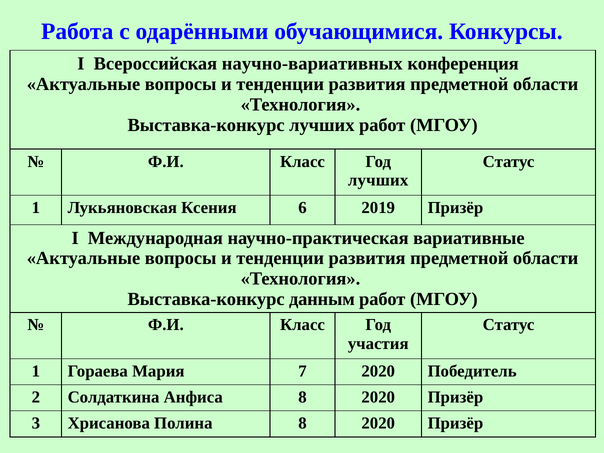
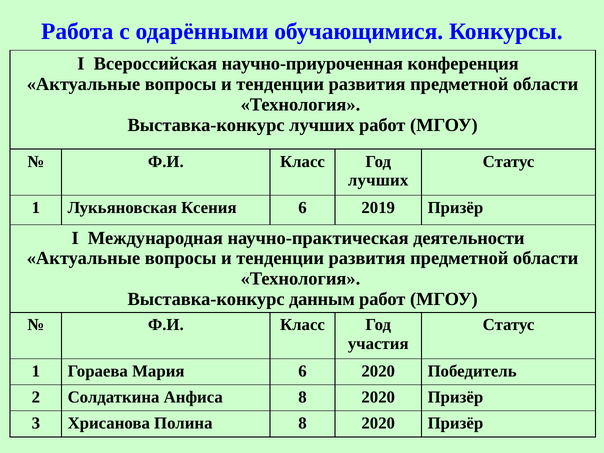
научно-вариативных: научно-вариативных -> научно-приуроченная (312, 64)
вариативные: вариативные -> деятельности (469, 238)
Мария 7: 7 -> 6 (302, 371)
